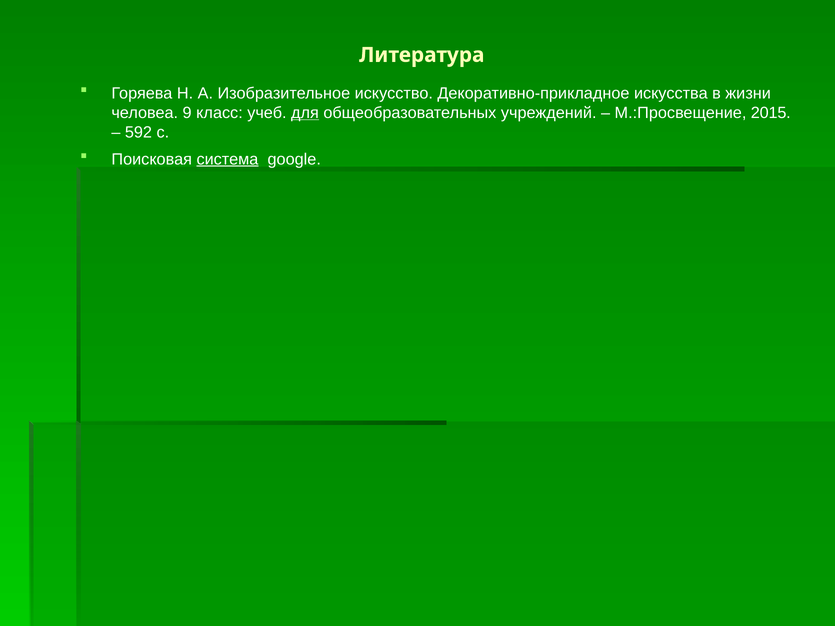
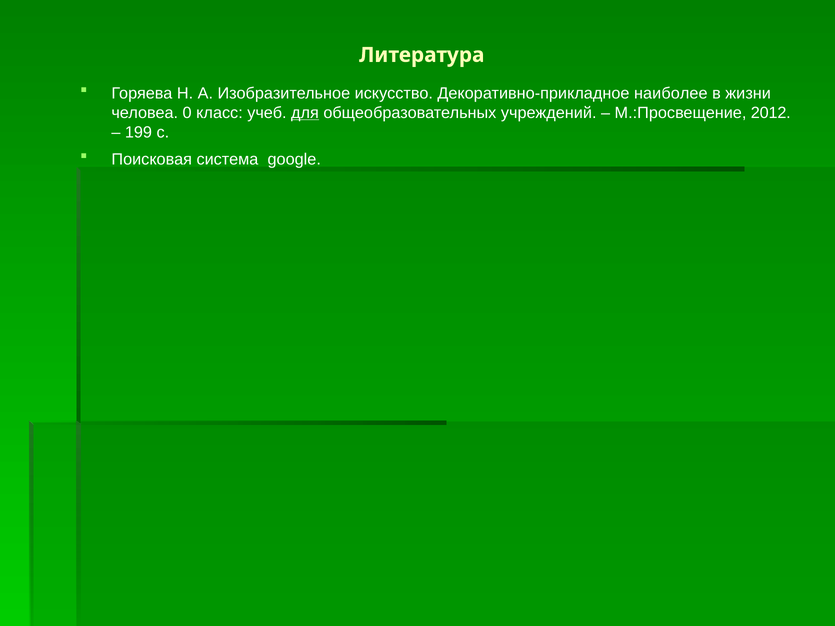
искусства: искусства -> наиболее (671, 93)
9: 9 -> 0 (187, 113)
2015: 2015 -> 2012 (771, 113)
592: 592 -> 199 (138, 132)
система underline: present -> none (227, 159)
